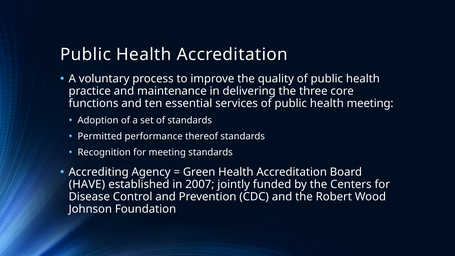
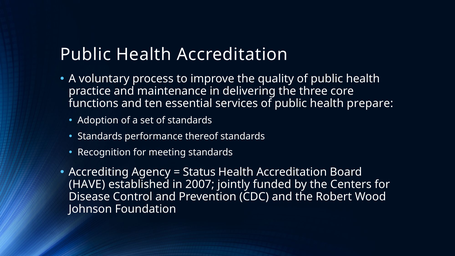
health meeting: meeting -> prepare (370, 103)
Permitted: Permitted -> Standards (100, 136)
Green: Green -> Status (199, 172)
